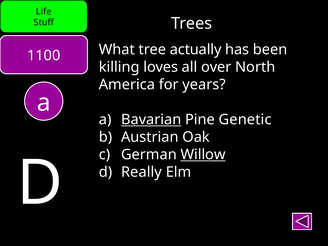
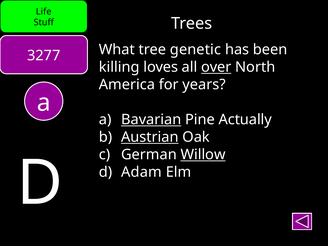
actually: actually -> genetic (196, 50)
1100: 1100 -> 3277 (44, 56)
over underline: none -> present (216, 67)
Genetic: Genetic -> Actually (245, 120)
Austrian underline: none -> present (150, 137)
Really: Really -> Adam (141, 172)
